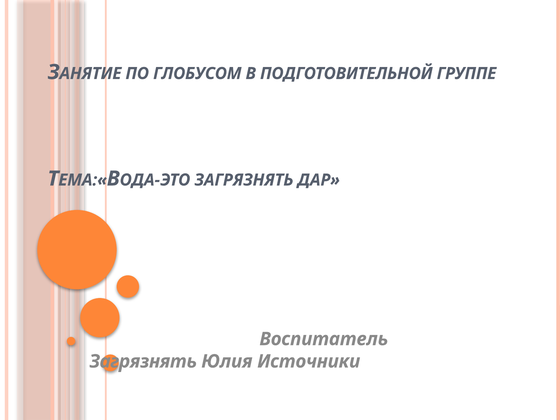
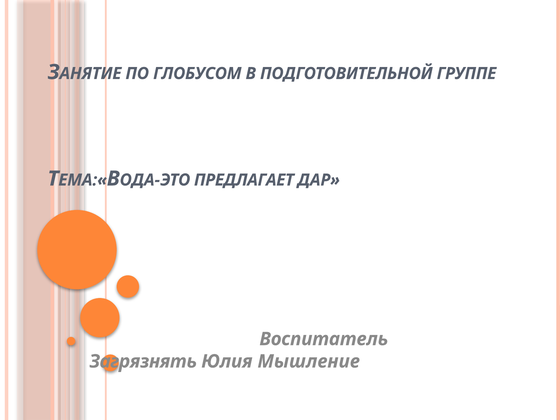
ЗАГРЯЗНЯТЬ: ЗАГРЯЗНЯТЬ -> ПРЕДЛАГАЕТ (244, 180)
Источники: Источники -> Мышление (309, 361)
